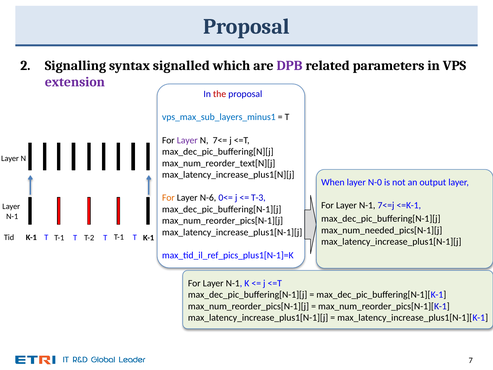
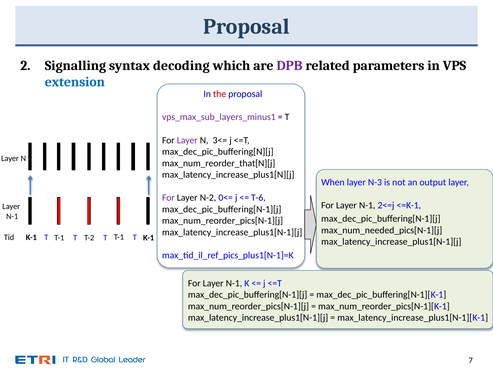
signalled: signalled -> decoding (181, 66)
extension colour: purple -> blue (75, 82)
vps_max_sub_layers_minus1 colour: blue -> purple (219, 117)
7<=: 7<= -> 3<= (220, 140)
max_num_reorder_text[N][j: max_num_reorder_text[N][j -> max_num_reorder_that[N][j (219, 163)
N-0: N-0 -> N-3 (375, 182)
For colour: orange -> purple (168, 198)
N-6: N-6 -> N-2 (208, 198)
T-3: T-3 -> T-6 (258, 198)
7<=j: 7<=j -> 2<=j (386, 205)
